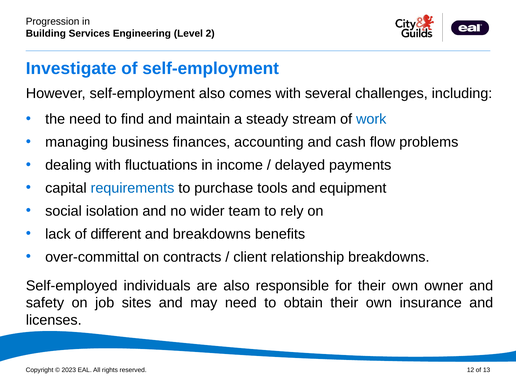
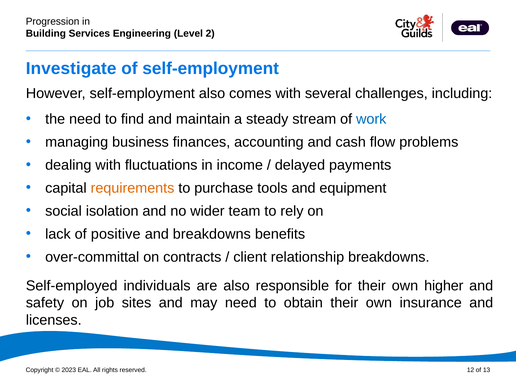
requirements colour: blue -> orange (133, 188)
different: different -> positive (116, 234)
owner: owner -> higher (444, 286)
